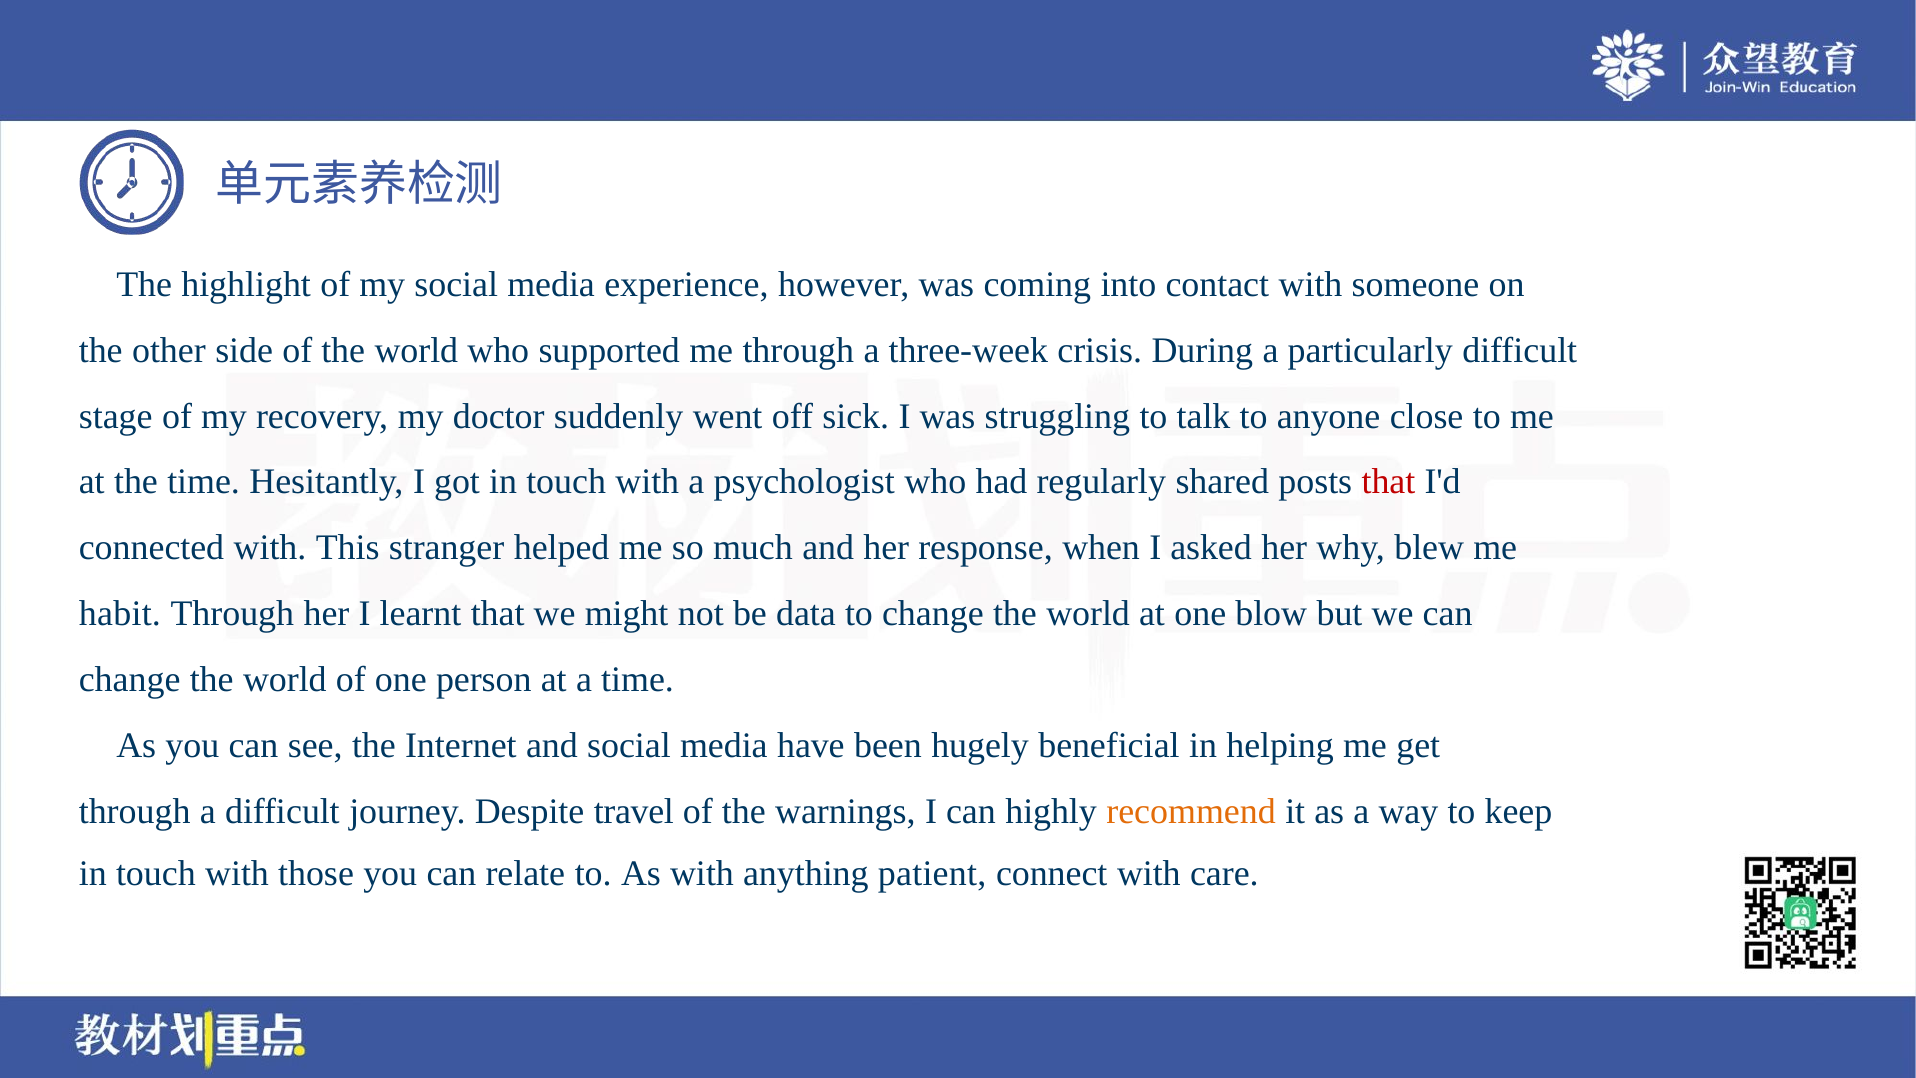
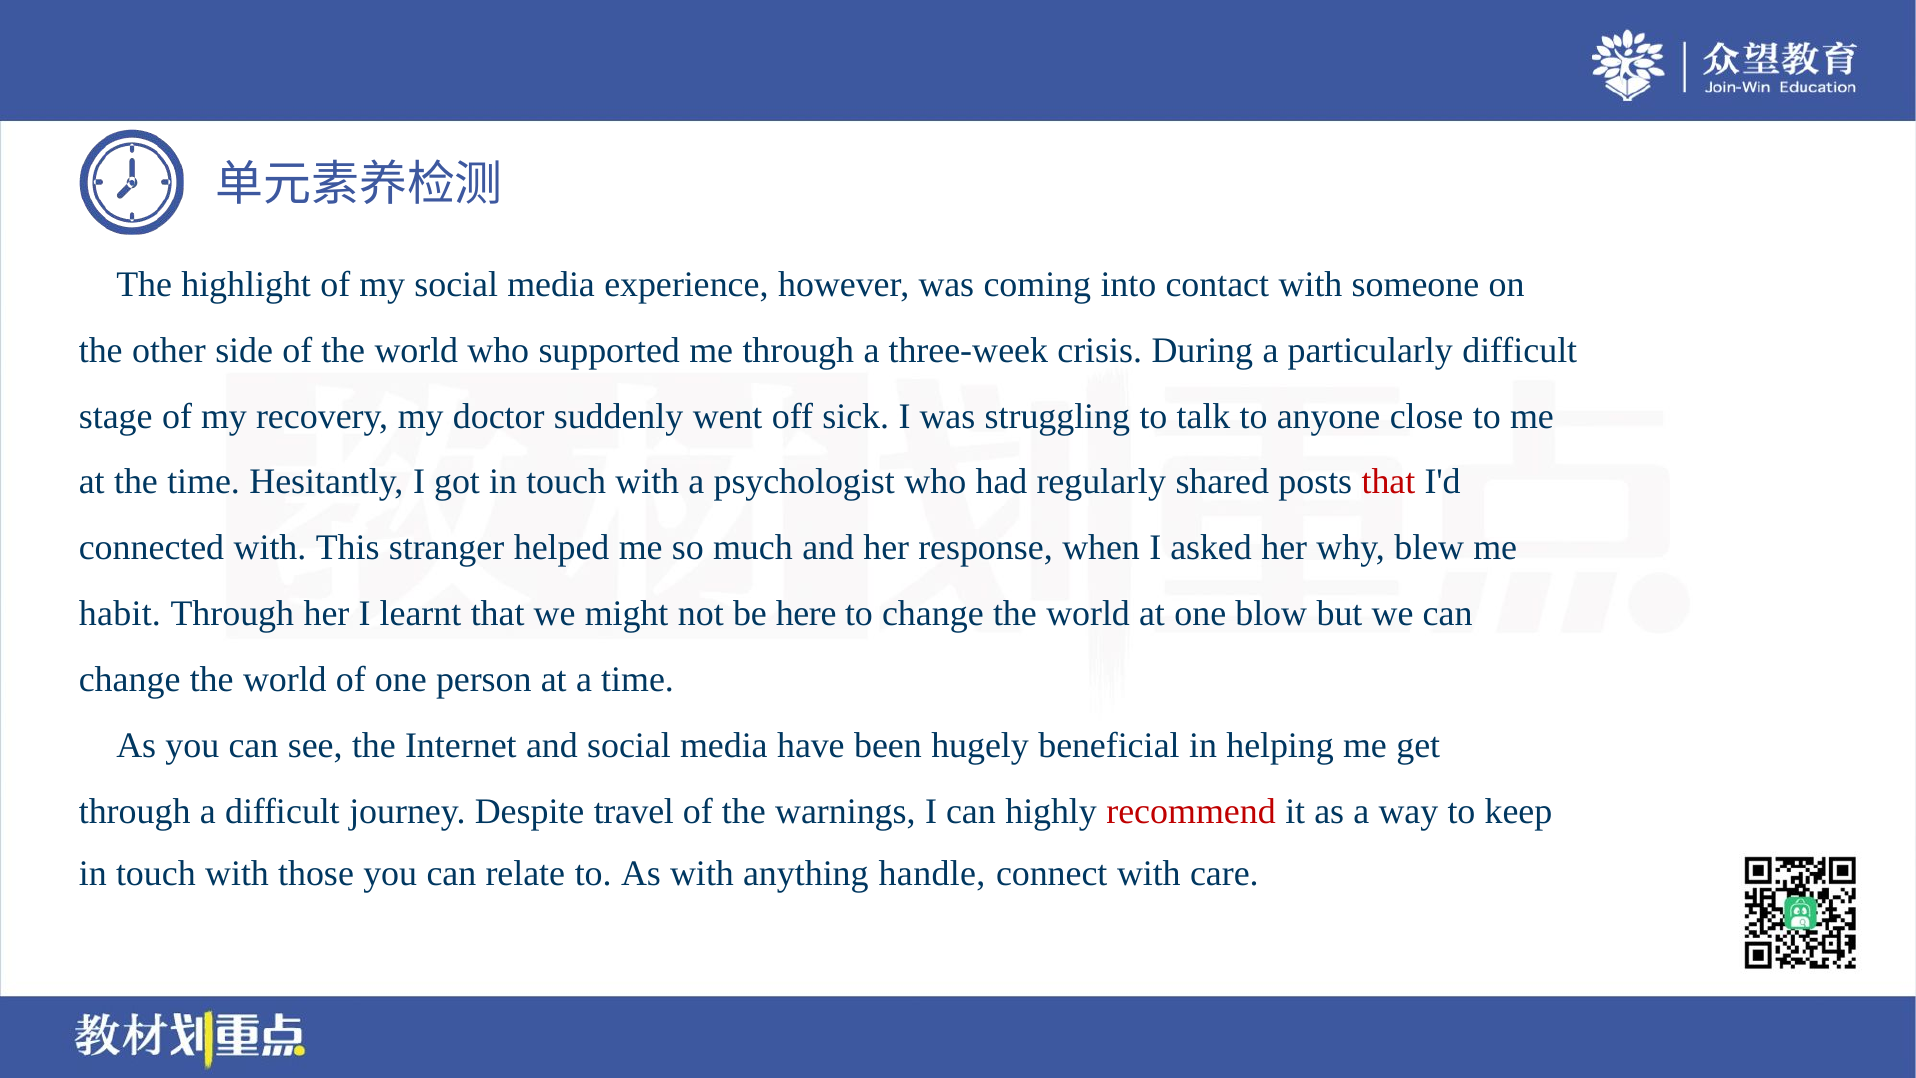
data: data -> here (806, 614)
recommend colour: orange -> red (1191, 811)
patient: patient -> handle (932, 873)
